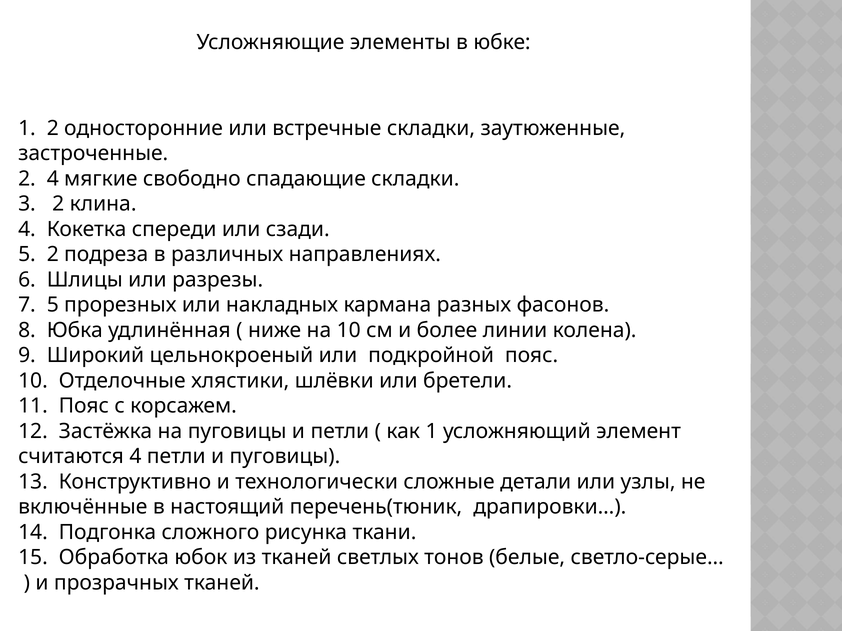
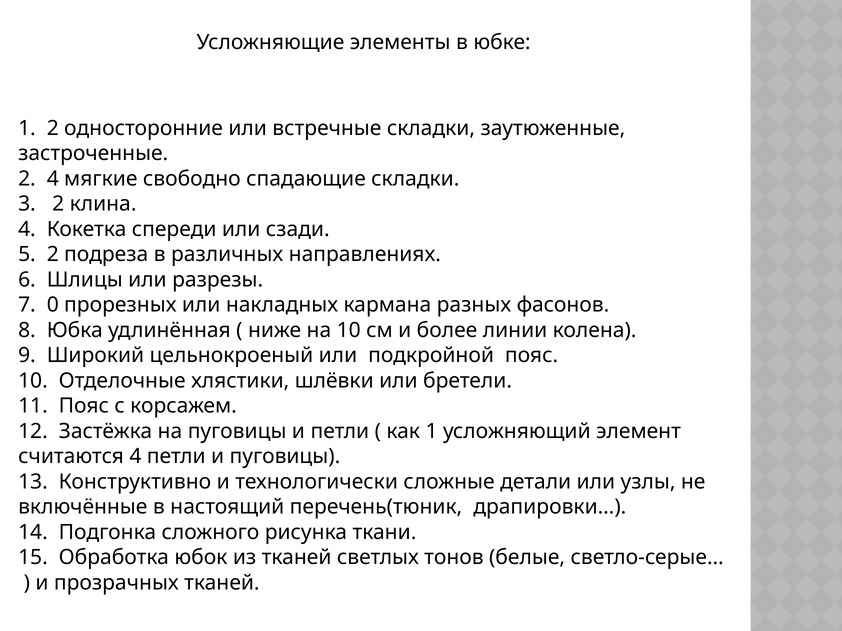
7 5: 5 -> 0 (53, 305)
